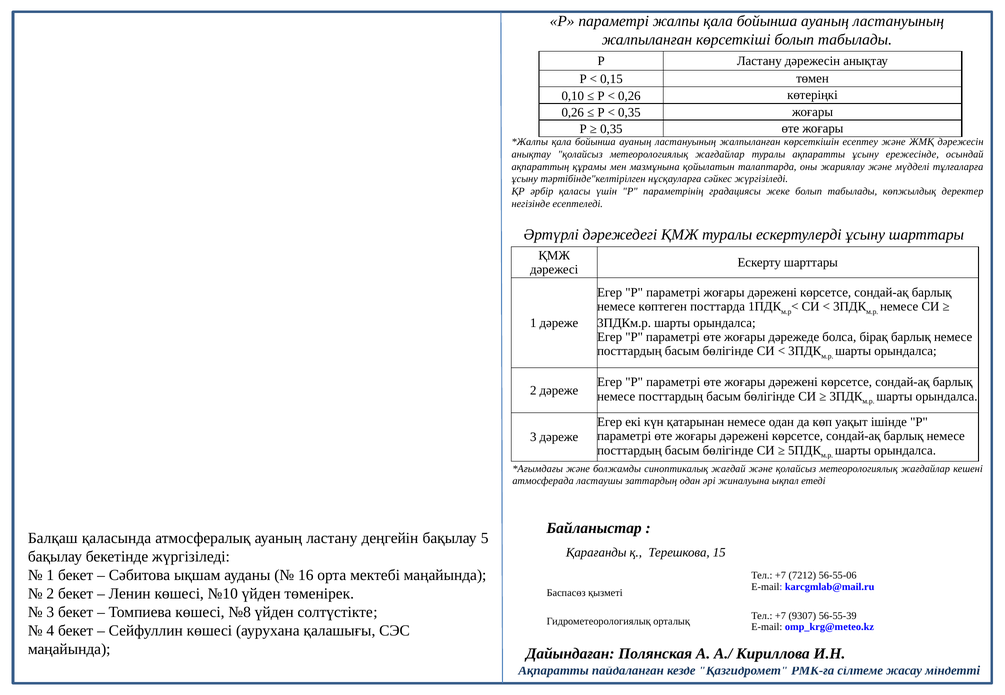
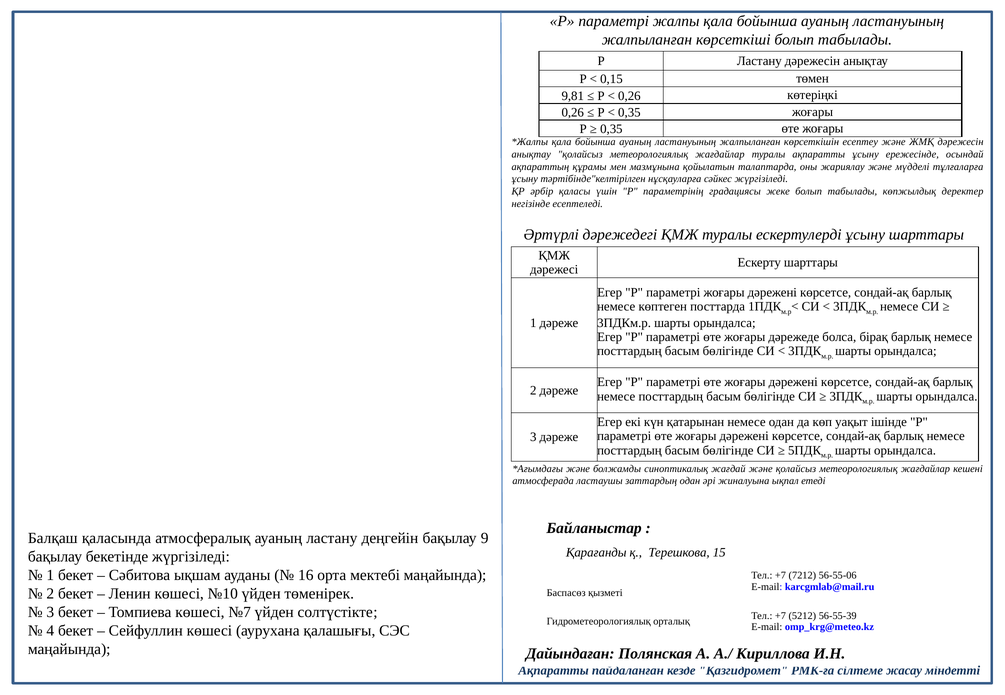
0,10: 0,10 -> 9,81 (573, 96)
5: 5 -> 9 (485, 539)
№8: №8 -> №7 (240, 613)
9307: 9307 -> 5212 (802, 616)
